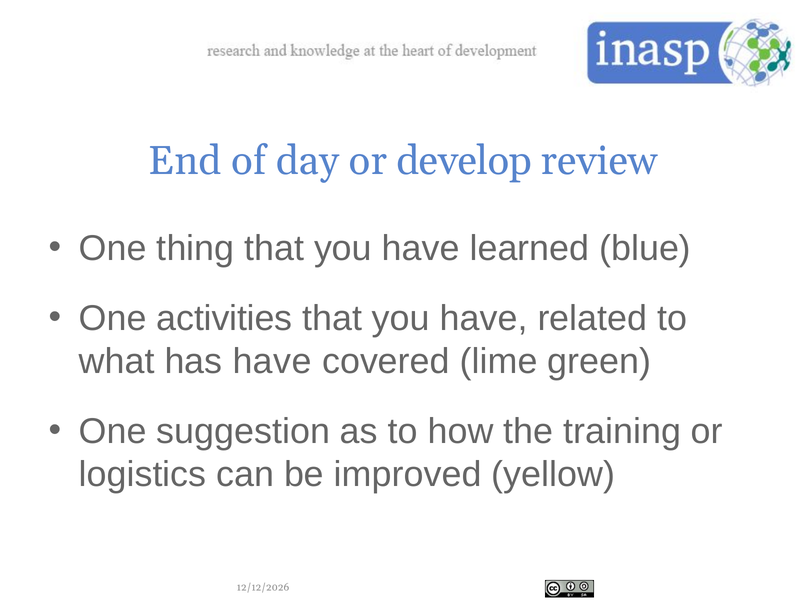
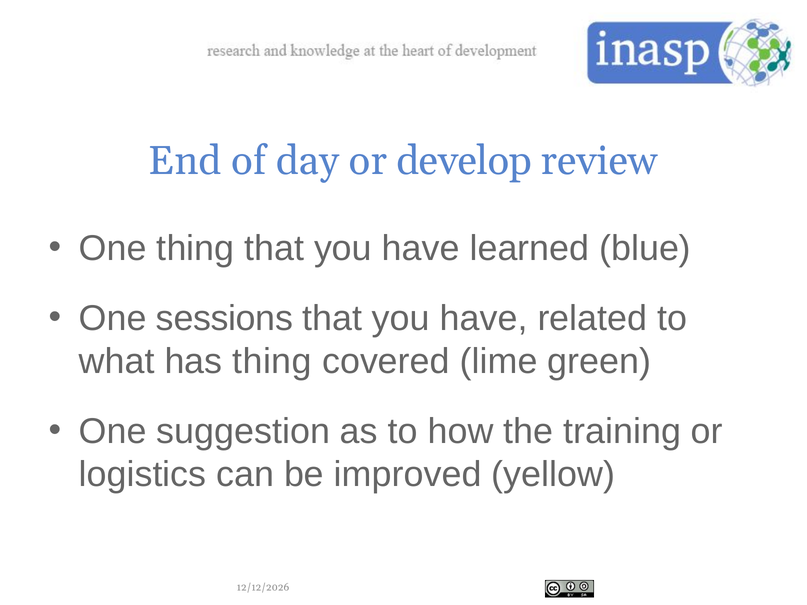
activities: activities -> sessions (224, 319)
has have: have -> thing (272, 362)
